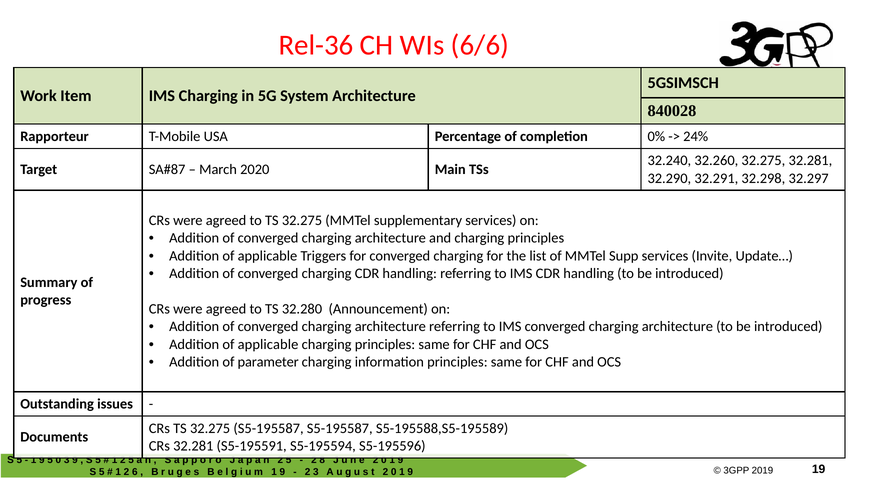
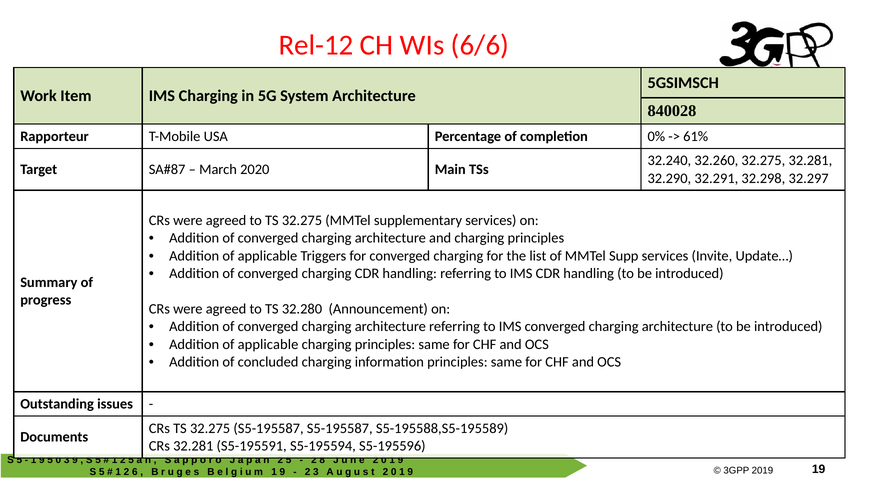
Rel-36: Rel-36 -> Rel-12 (316, 45)
24%: 24% -> 61% (696, 136)
parameter: parameter -> concluded (268, 362)
